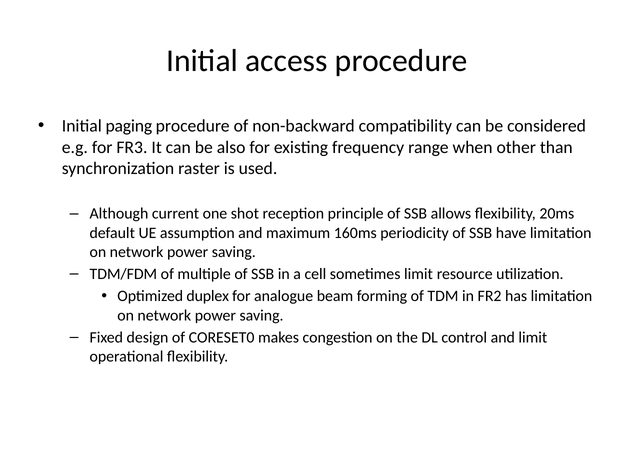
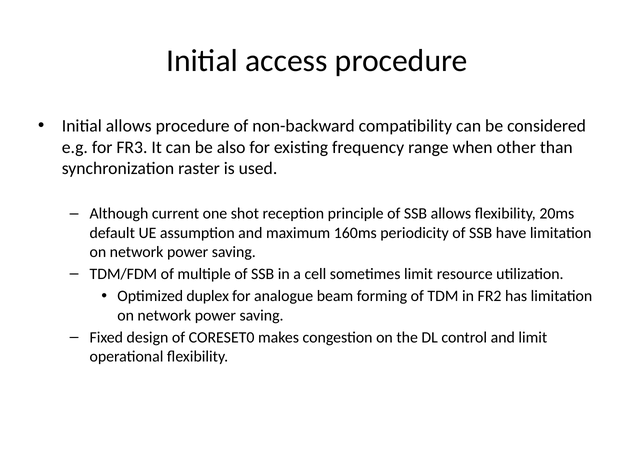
Initial paging: paging -> allows (129, 126)
